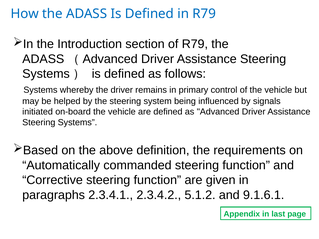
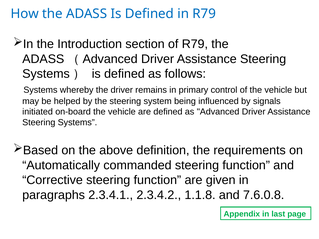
5.1.2: 5.1.2 -> 1.1.8 (200, 195)
9.1.6.1: 9.1.6.1 -> 7.6.0.8 (264, 195)
